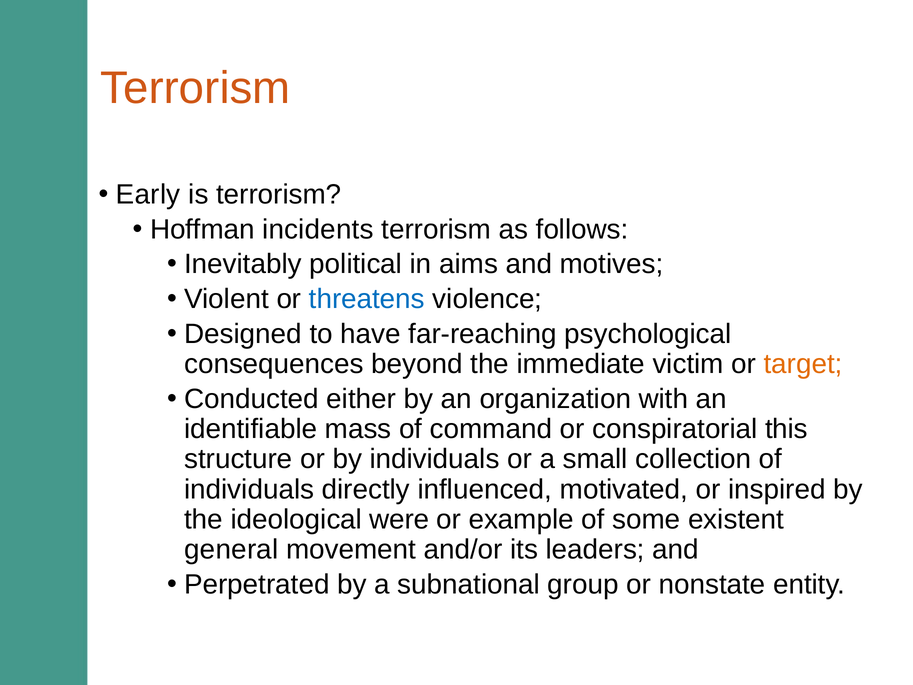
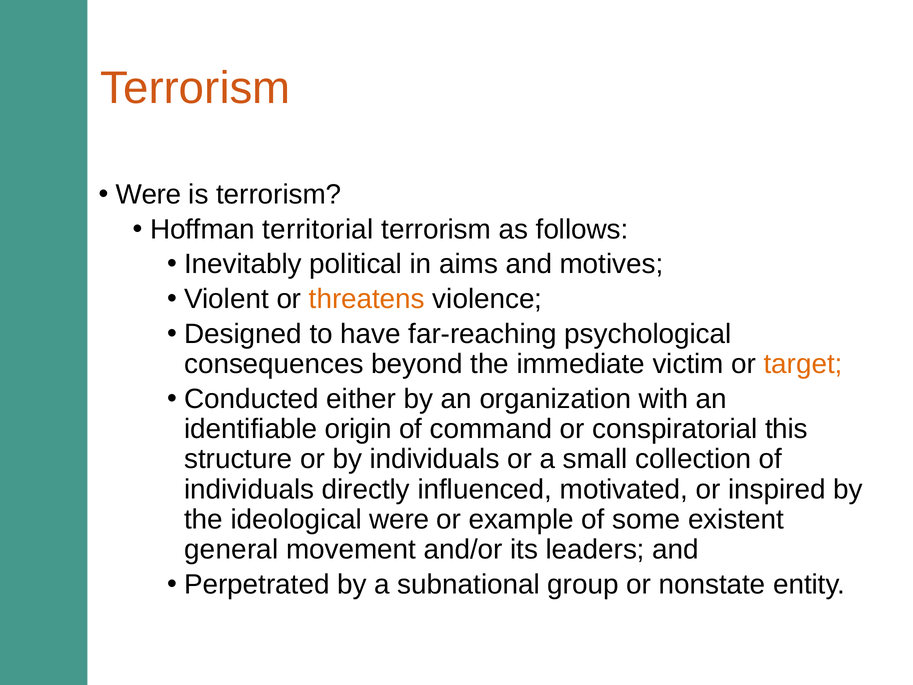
Early: Early -> Were (148, 194)
incidents: incidents -> territorial (318, 229)
threatens colour: blue -> orange (367, 299)
mass: mass -> origin (358, 429)
